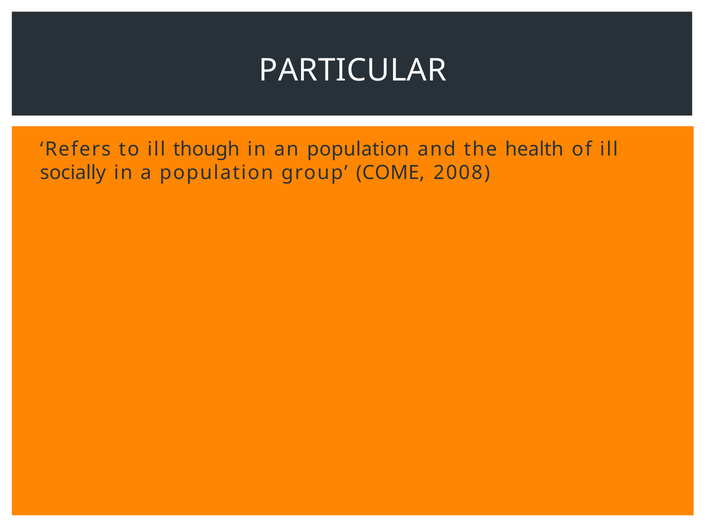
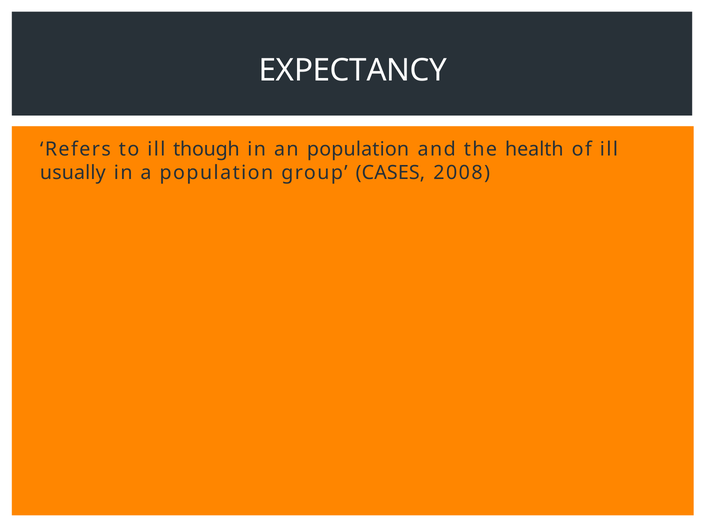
PARTICULAR: PARTICULAR -> EXPECTANCY (353, 70)
socially: socially -> usually (73, 173)
COME: COME -> CASES (390, 173)
